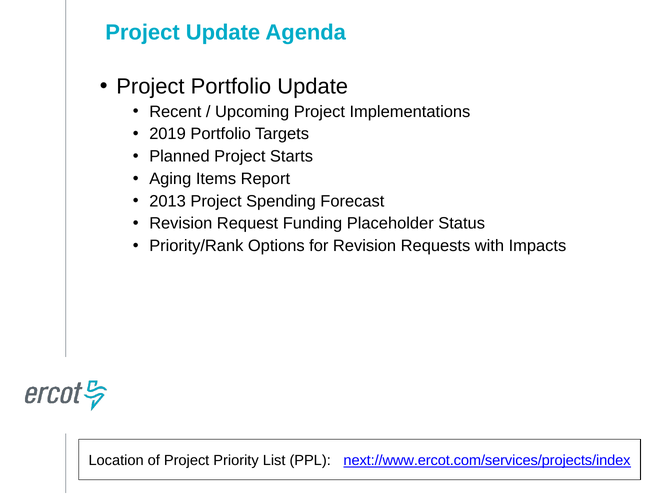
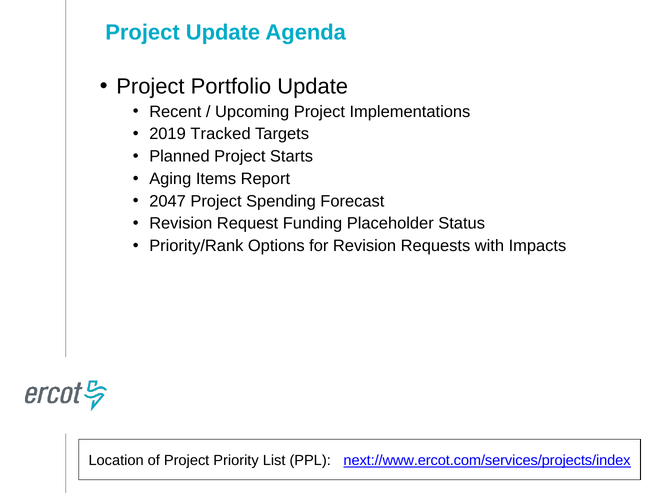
2019 Portfolio: Portfolio -> Tracked (221, 134)
2013: 2013 -> 2047 (168, 201)
